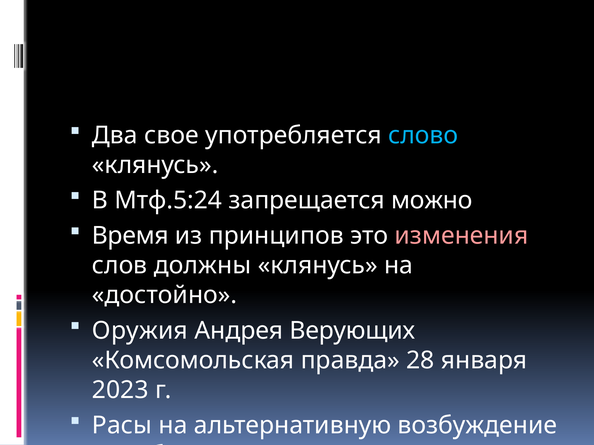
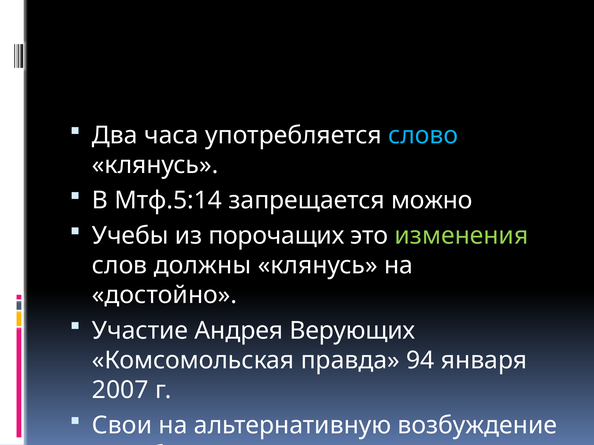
свое: свое -> часа (171, 135)
Мтф.5:24: Мтф.5:24 -> Мтф.5:14 (168, 201)
Время: Время -> Учебы (130, 236)
принципов: принципов -> порочащих (276, 236)
изменения colour: pink -> light green (461, 236)
Оружия: Оружия -> Участие (140, 331)
28: 28 -> 94 (420, 361)
2023: 2023 -> 2007 (120, 390)
Расы: Расы -> Свои (122, 426)
